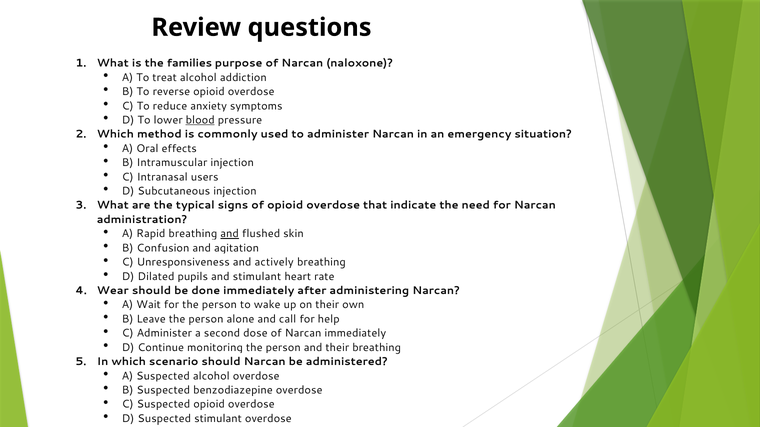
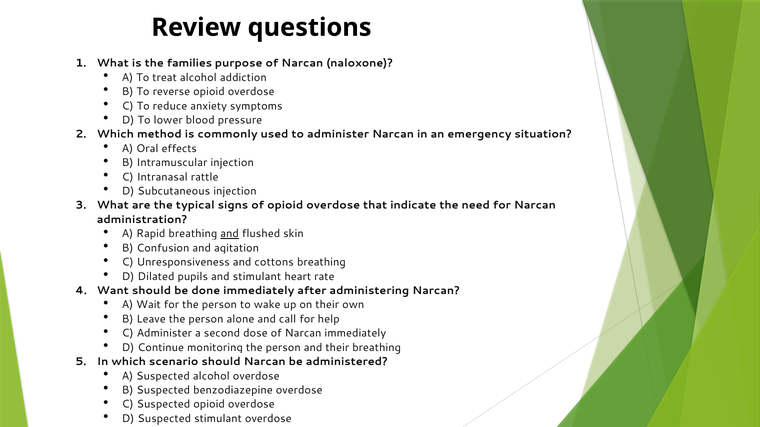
blood underline: present -> none (200, 120)
users: users -> rattle (205, 177)
actively: actively -> cottons (274, 262)
Wear: Wear -> Want (113, 291)
